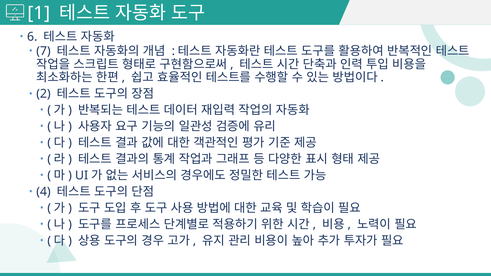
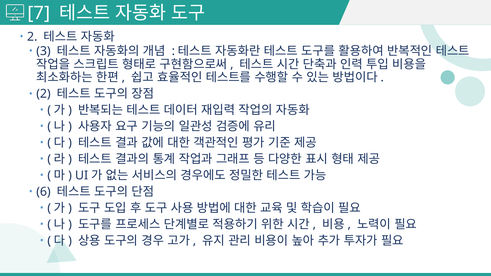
1: 1 -> 7 (39, 13)
6: 6 -> 2 (32, 37)
7: 7 -> 3 (43, 51)
4: 4 -> 6 (43, 192)
